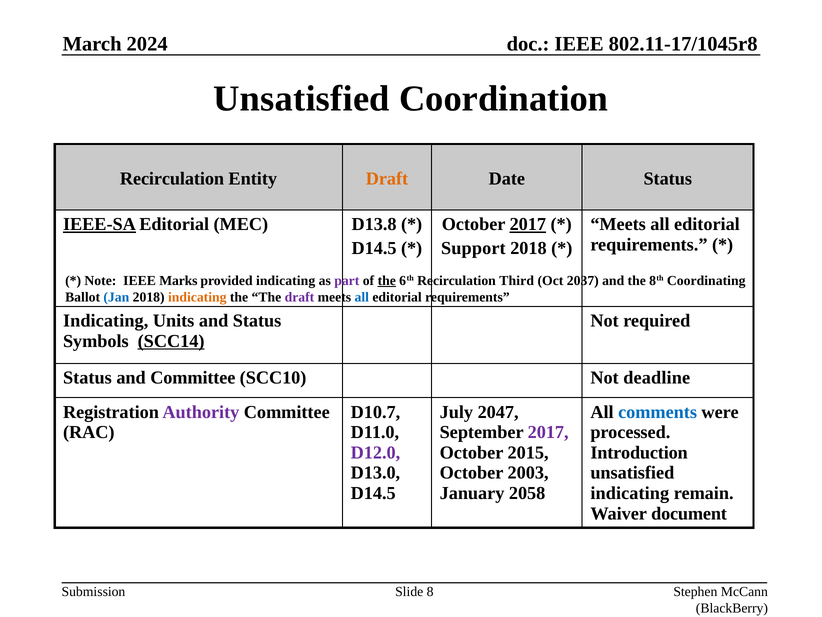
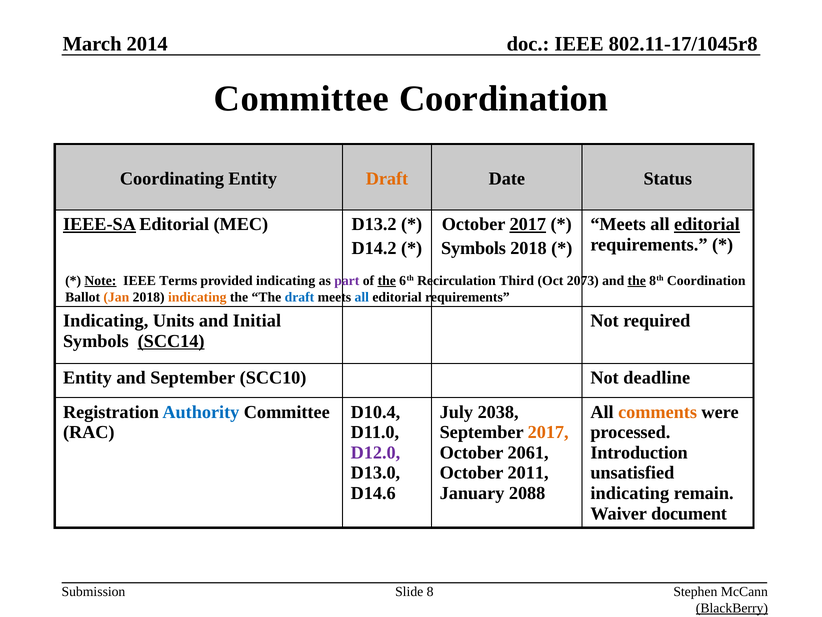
2024: 2024 -> 2014 (147, 44)
Unsatisfied: Unsatisfied -> Committee (301, 98)
Recirculation: Recirculation -> Coordinating (172, 179)
D13.8: D13.8 -> D13.2 (374, 224)
editorial underline: none -> present (707, 224)
D14.5: D14.5 -> D14.2 (374, 248)
Support: Support -> Symbols (474, 248)
Note underline: none -> present (100, 280)
Marks: Marks -> Terms (178, 280)
2037: 2037 -> 2073 (583, 280)
the underline: none -> present (637, 280)
8th Coordinating: Coordinating -> Coordination (706, 280)
Jan colour: blue -> orange (116, 297)
draft colour: purple -> blue (299, 297)
and Status: Status -> Initial (257, 320)
Status: Status -> Entity (87, 377)
and Committee: Committee -> September (193, 377)
Authority colour: purple -> blue (201, 412)
D10.7: D10.7 -> D10.4 (375, 412)
2047: 2047 -> 2038 (498, 412)
comments colour: blue -> orange (658, 412)
2017 colour: purple -> orange (548, 432)
2015: 2015 -> 2061 (528, 452)
2003: 2003 -> 2011 (528, 473)
D14.5: D14.5 -> D14.6 (373, 493)
2058: 2058 -> 2088 (527, 493)
BlackBerry underline: none -> present (732, 608)
